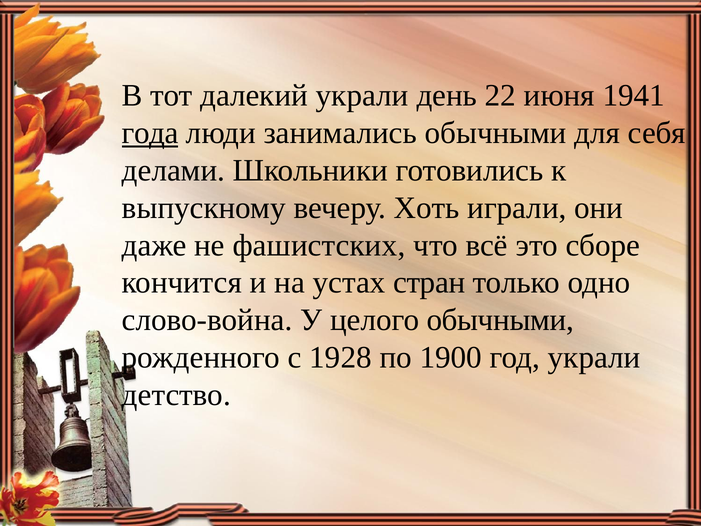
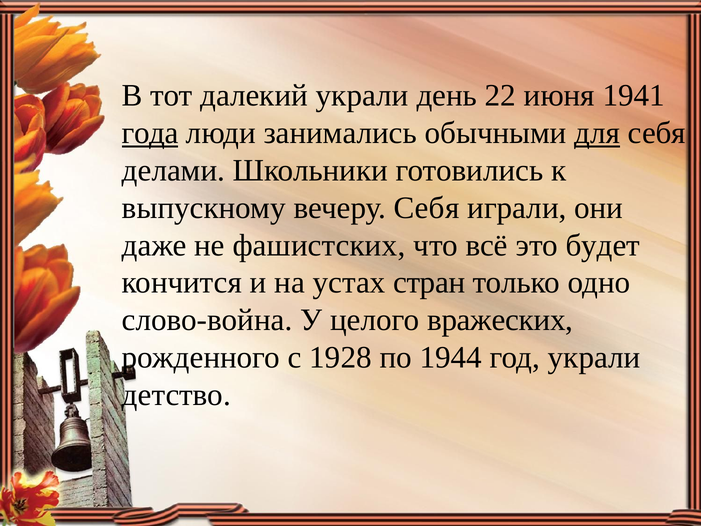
для underline: none -> present (597, 133)
вечеру Хоть: Хоть -> Себя (427, 208)
сборе: сборе -> будет (603, 245)
целого обычными: обычными -> вражеских (500, 320)
1900: 1900 -> 1944 (451, 357)
